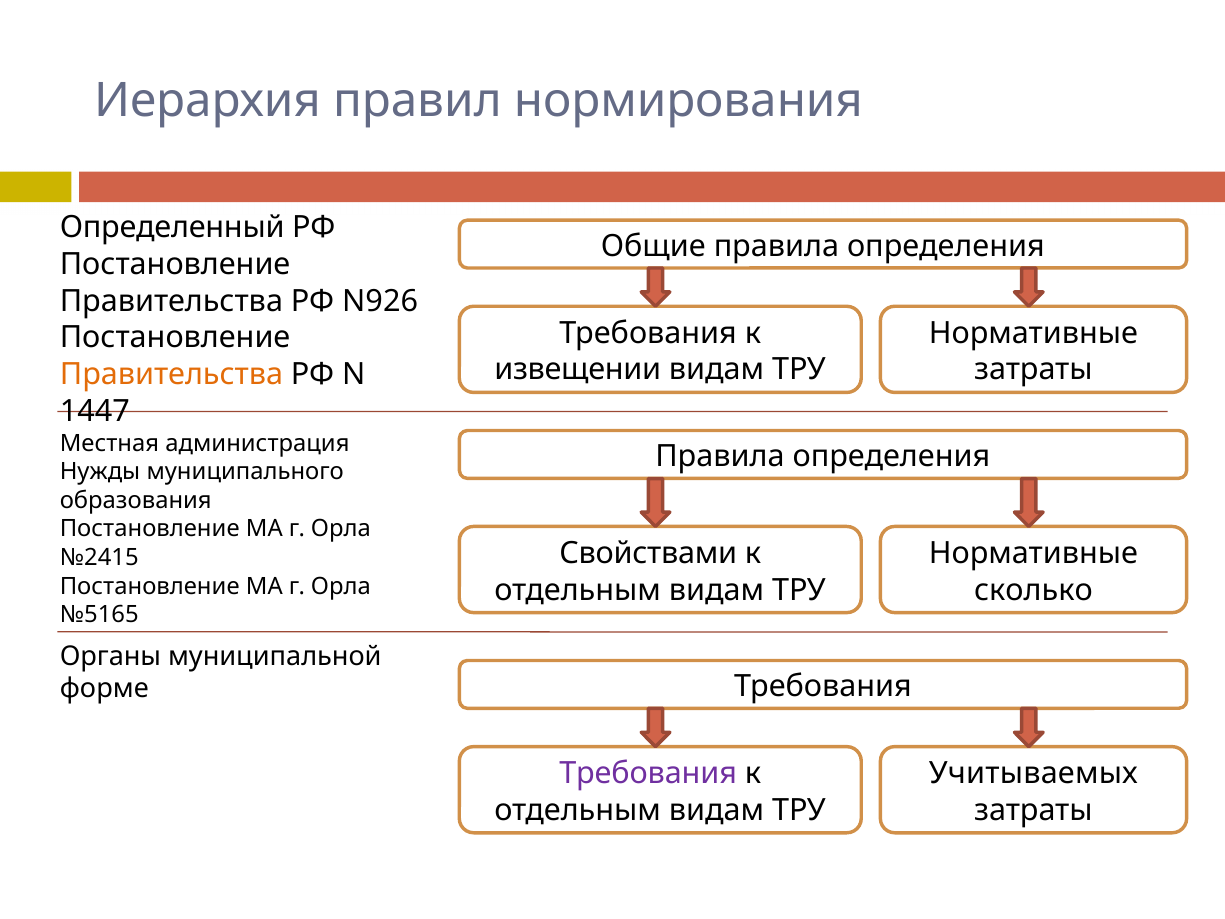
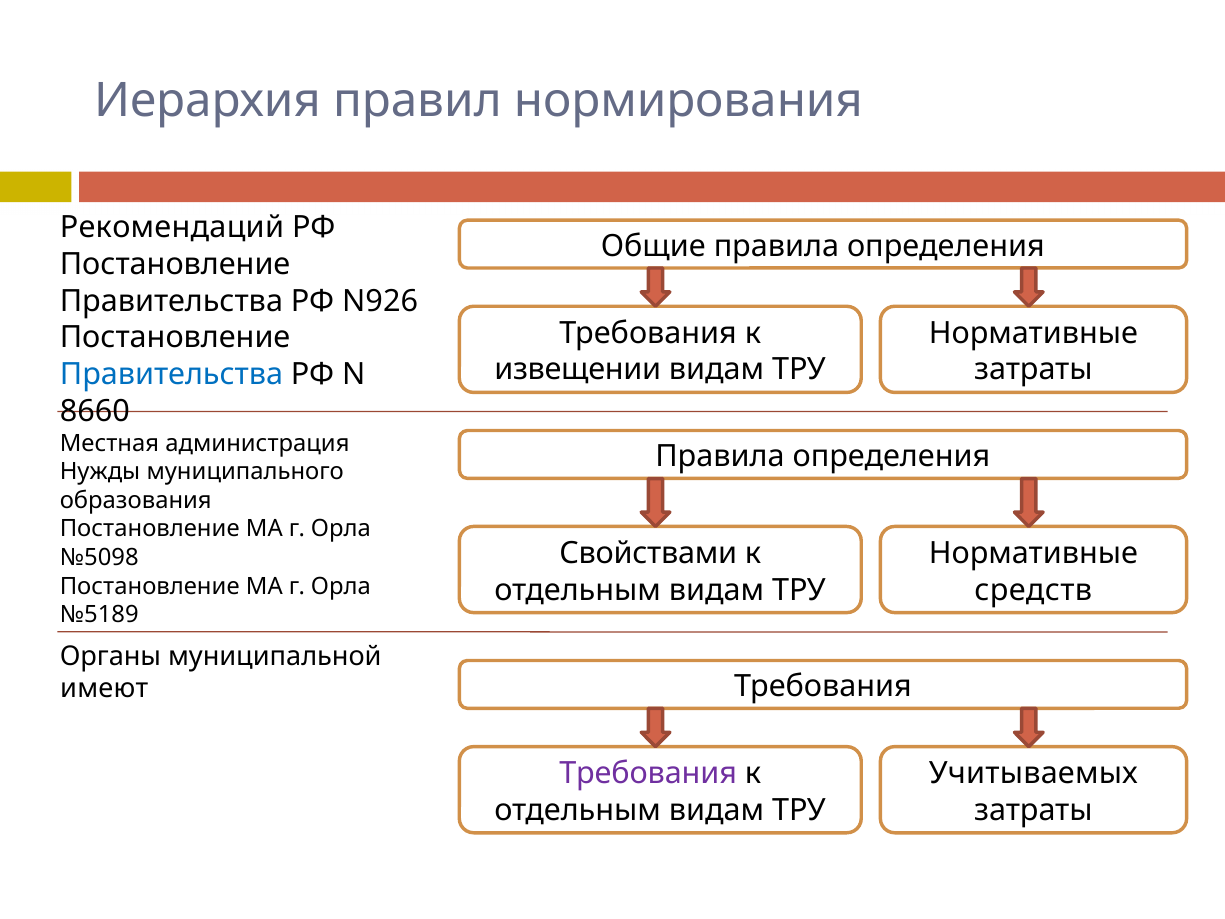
Определенный: Определенный -> Рекомендаций (172, 227)
Правительства colour: orange -> blue (172, 374)
1447: 1447 -> 8660 (95, 411)
№2415: №2415 -> №5098 (99, 557)
сколько: сколько -> средств (1033, 590)
№5165: №5165 -> №5189 (99, 615)
форме: форме -> имеют (104, 689)
